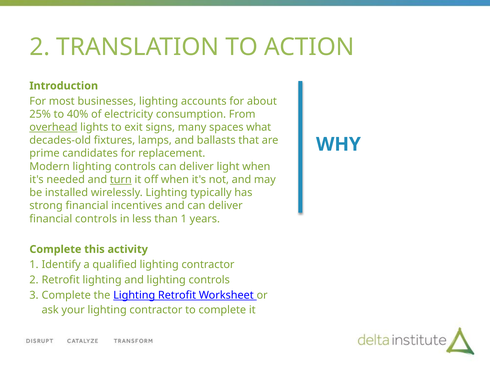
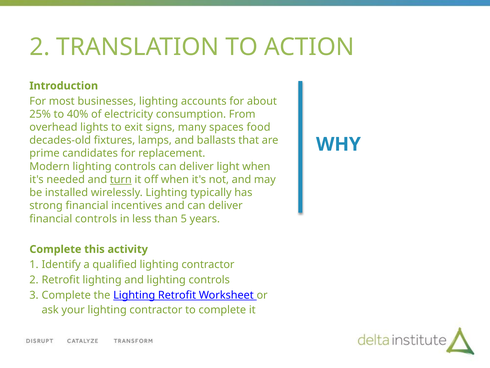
overhead underline: present -> none (53, 127)
what: what -> food (259, 127)
than 1: 1 -> 5 (184, 218)
